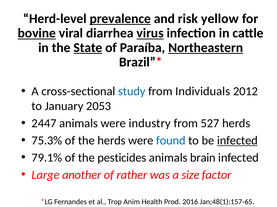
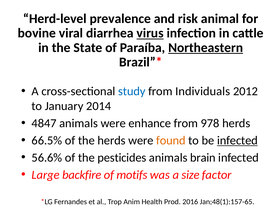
prevalence underline: present -> none (120, 19)
yellow: yellow -> animal (220, 19)
bovine underline: present -> none (37, 33)
State underline: present -> none (88, 48)
2053: 2053 -> 2014 (99, 106)
2447: 2447 -> 4847 (44, 124)
industry: industry -> enhance (150, 124)
527: 527 -> 978 (210, 124)
75.3%: 75.3% -> 66.5% (47, 141)
found colour: blue -> orange (171, 141)
79.1%: 79.1% -> 56.6% (47, 158)
another: another -> backfire (82, 175)
rather: rather -> motifs (132, 175)
